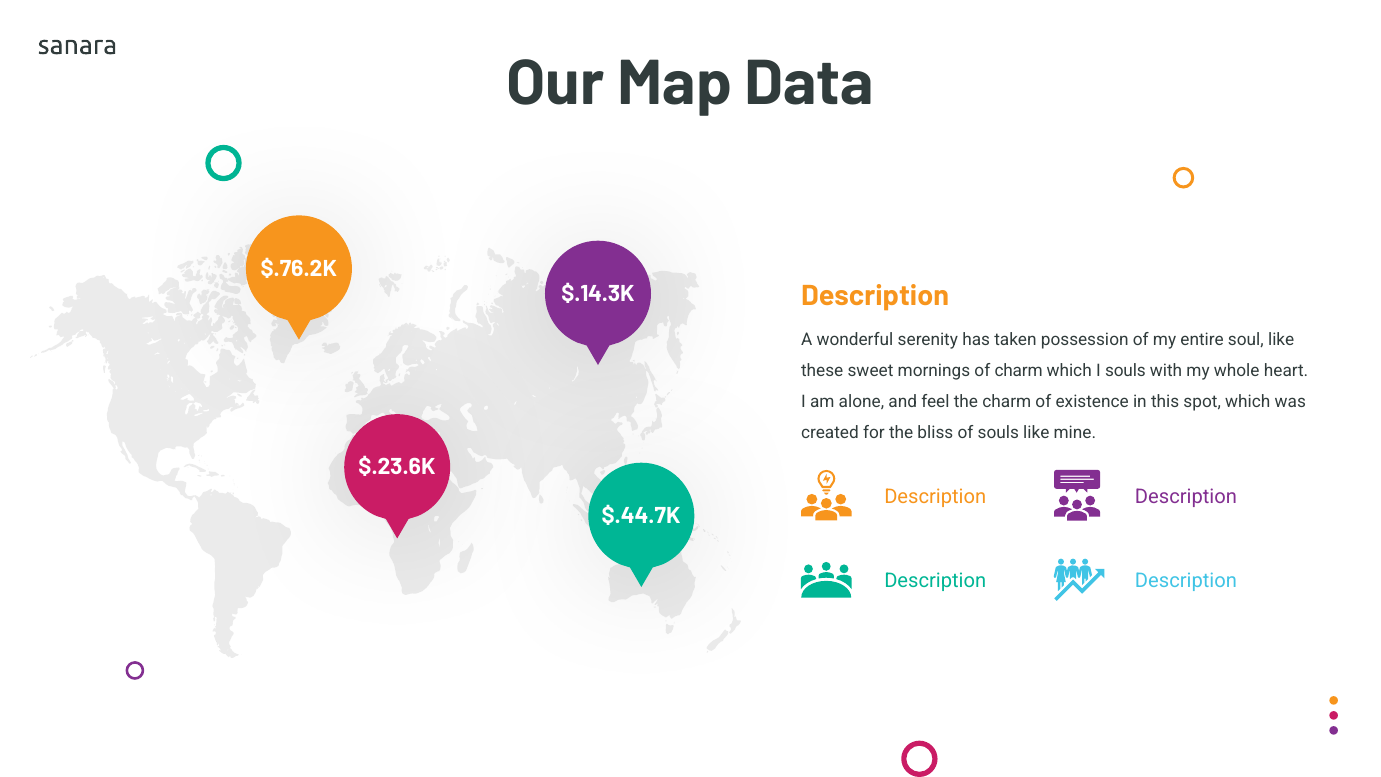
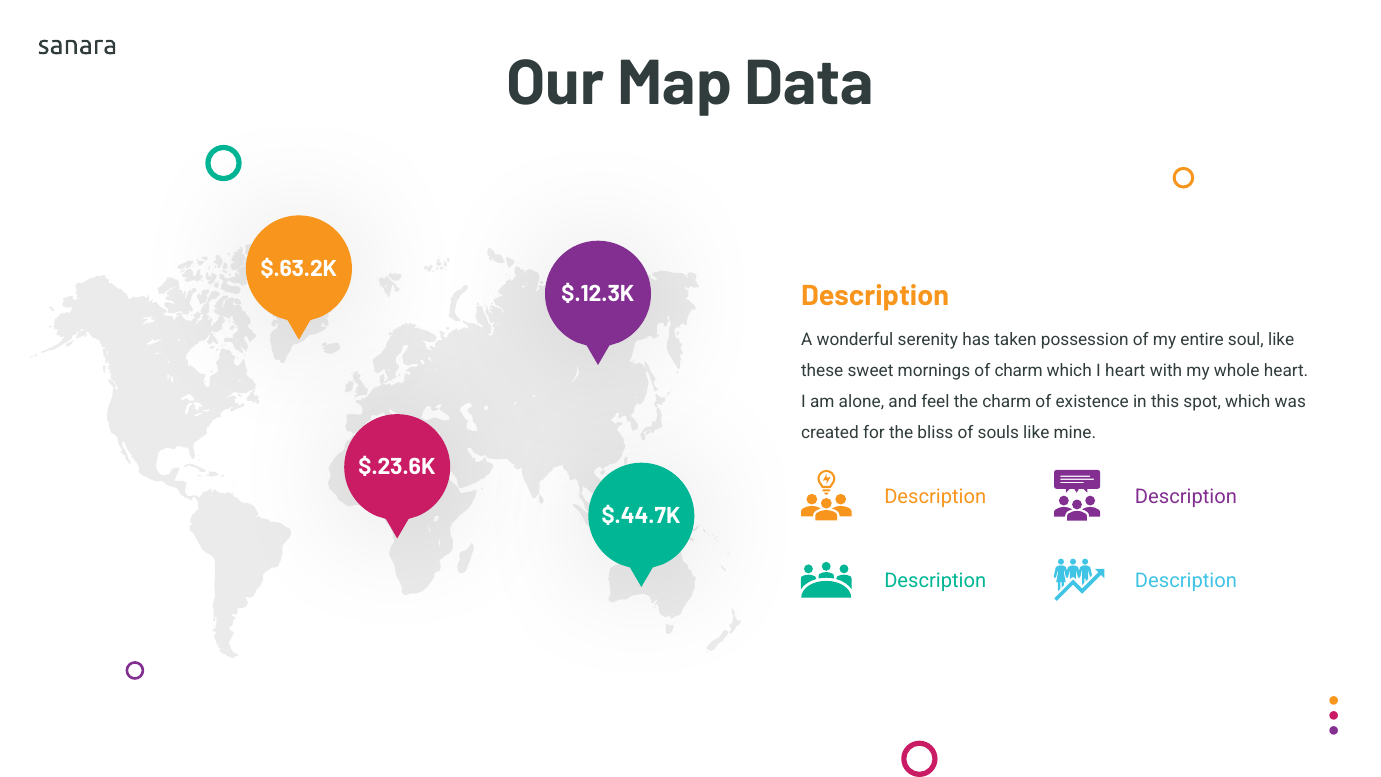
$.76.2K: $.76.2K -> $.63.2K (299, 268)
$.14.3K: $.14.3K -> $.12.3K (598, 294)
I souls: souls -> heart (1125, 370)
